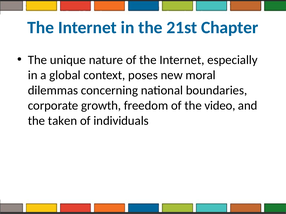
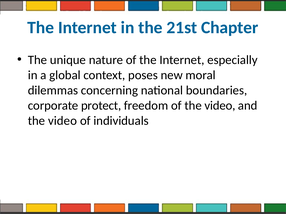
growth: growth -> protect (101, 106)
taken: taken -> video (63, 121)
